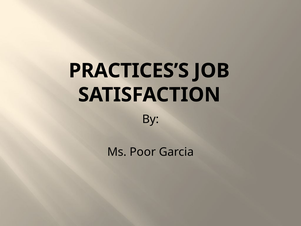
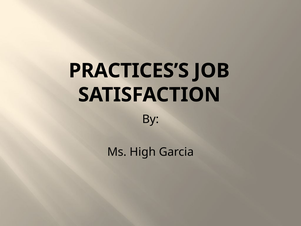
Poor: Poor -> High (143, 152)
